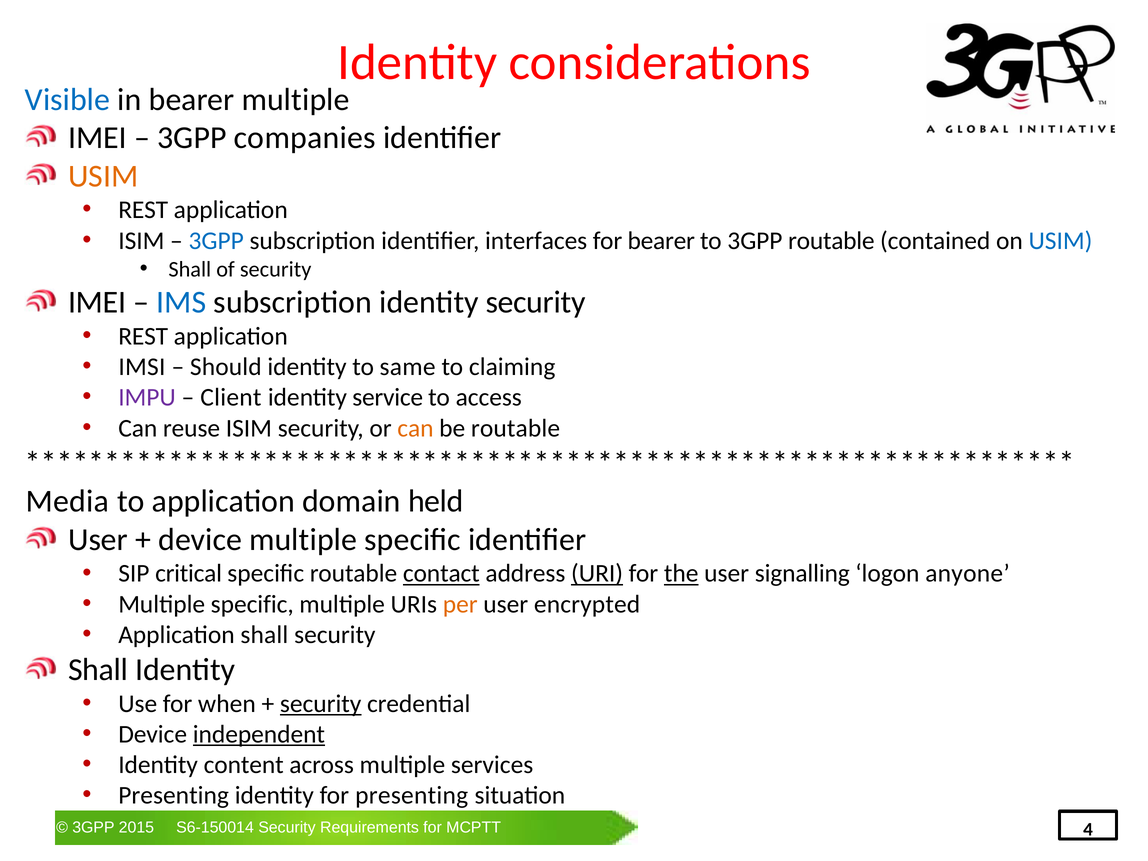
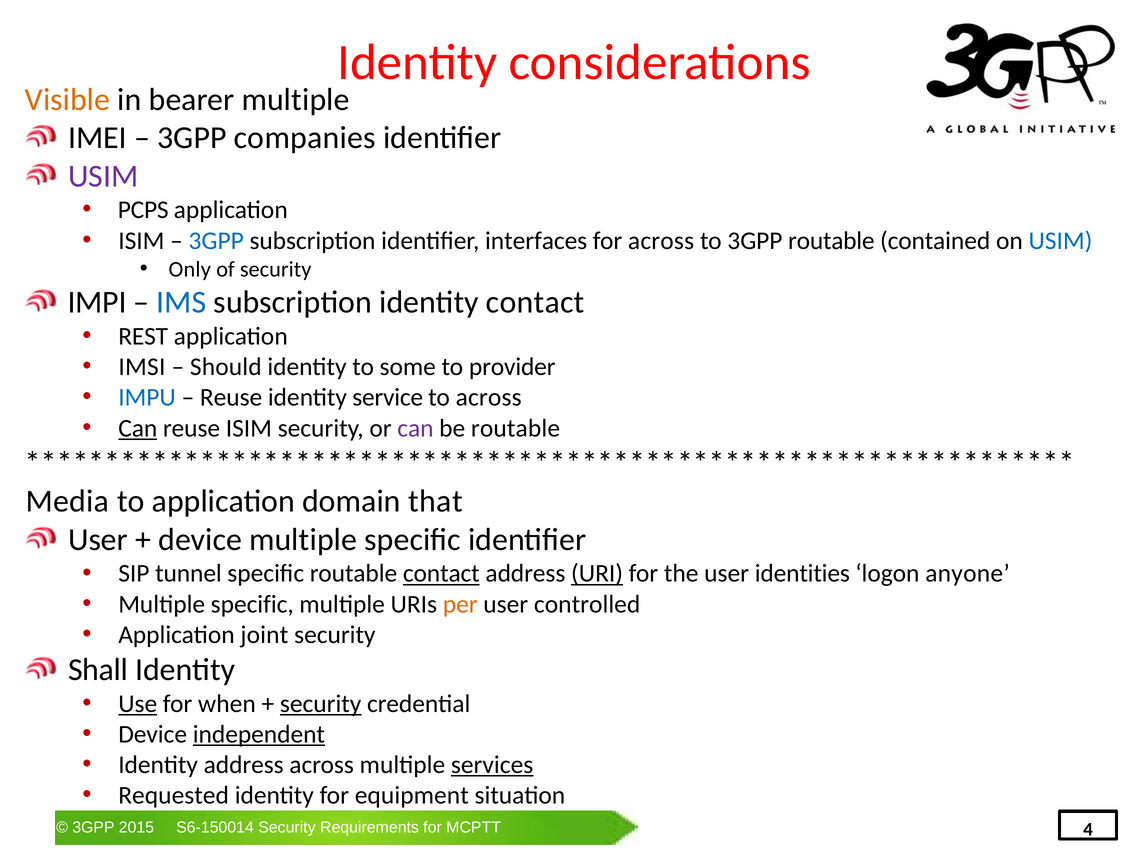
Visible colour: blue -> orange (68, 100)
USIM colour: orange -> purple (103, 176)
REST: REST -> PCPS (143, 210)
for bearer: bearer -> across (661, 241)
Shall: Shall -> Only (190, 269)
IMEI: IMEI -> IMPI (97, 302)
identity security: security -> contact (535, 302)
same: same -> some (408, 367)
claiming: claiming -> provider (512, 367)
IMPU colour: purple -> blue (147, 398)
Client: Client -> Reuse (231, 398)
to access: access -> across (489, 398)
Can underline: none -> present (138, 428)
can colour: orange -> purple (415, 428)
held: held -> that (436, 501)
critical: critical -> tunnel (188, 574)
the underline: present -> none (681, 574)
signalling: signalling -> identities (802, 574)
encrypted: encrypted -> controlled (587, 604)
Application shall: shall -> joint (264, 635)
Use underline: none -> present (138, 704)
Identity content: content -> address (244, 765)
services underline: none -> present (492, 765)
Presenting: Presenting -> Requested (174, 795)
for presenting: presenting -> equipment (412, 795)
